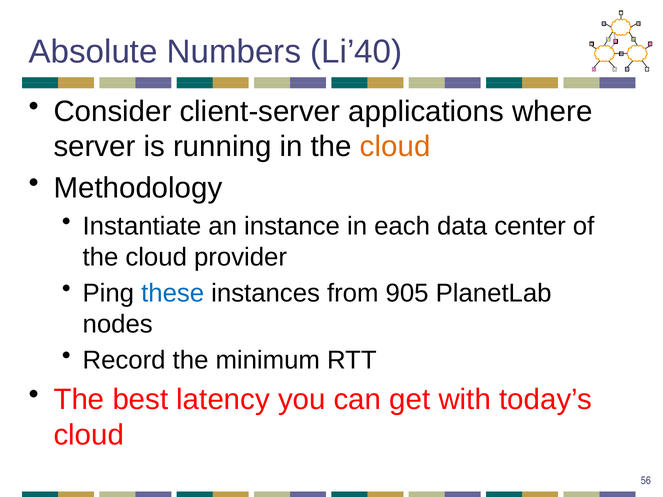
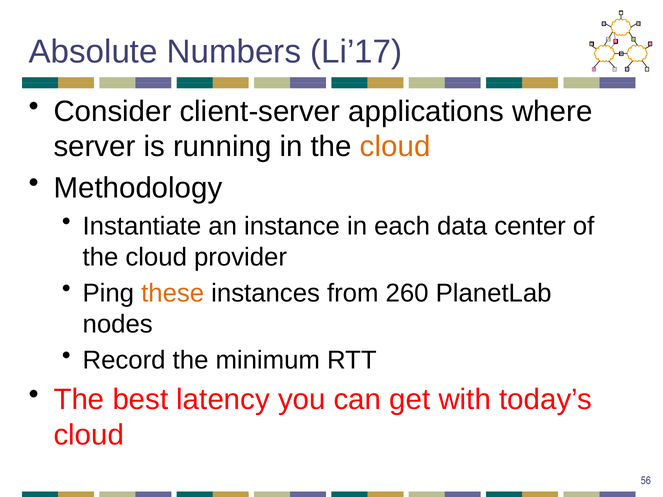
Li’40: Li’40 -> Li’17 (356, 52)
these colour: blue -> orange (173, 293)
905: 905 -> 260 (407, 293)
